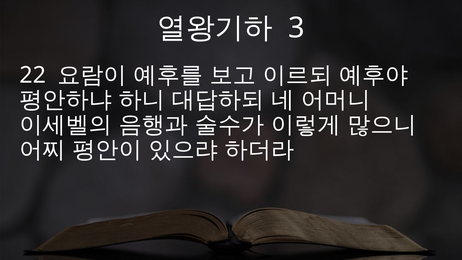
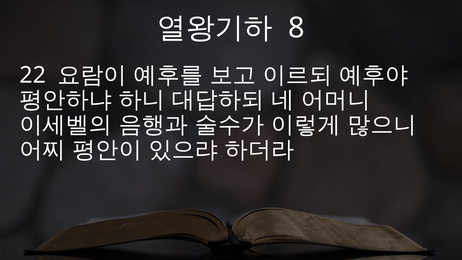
3: 3 -> 8 (297, 28)
